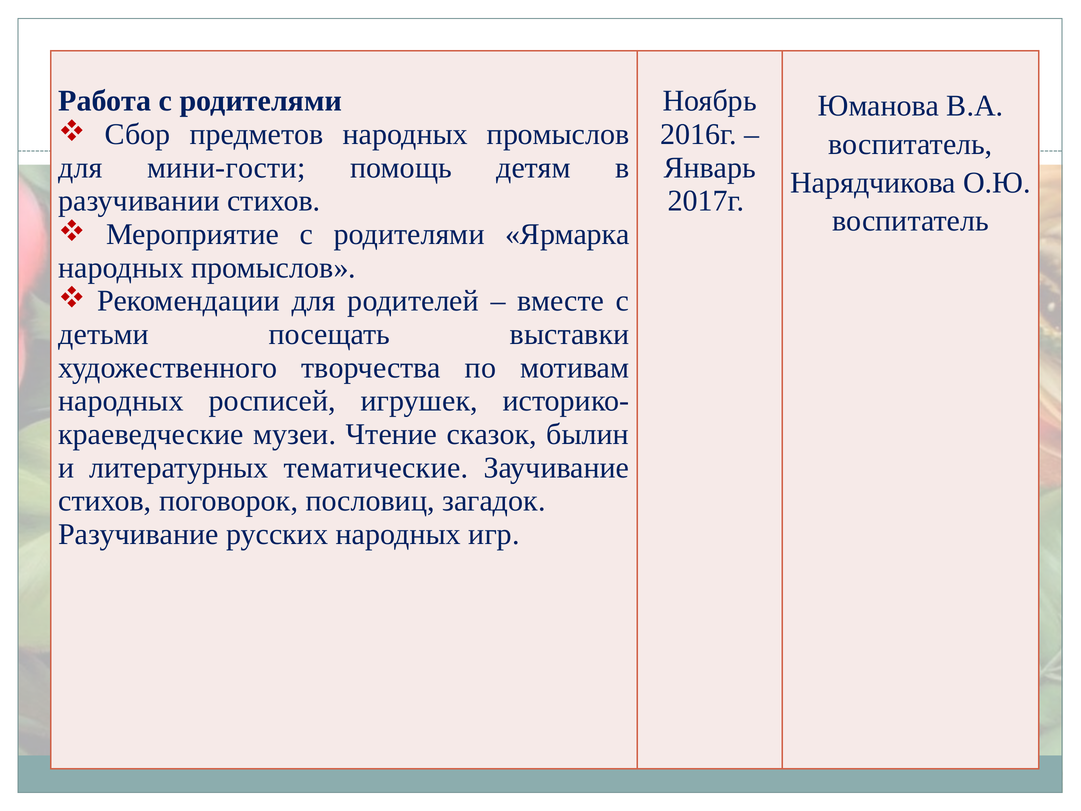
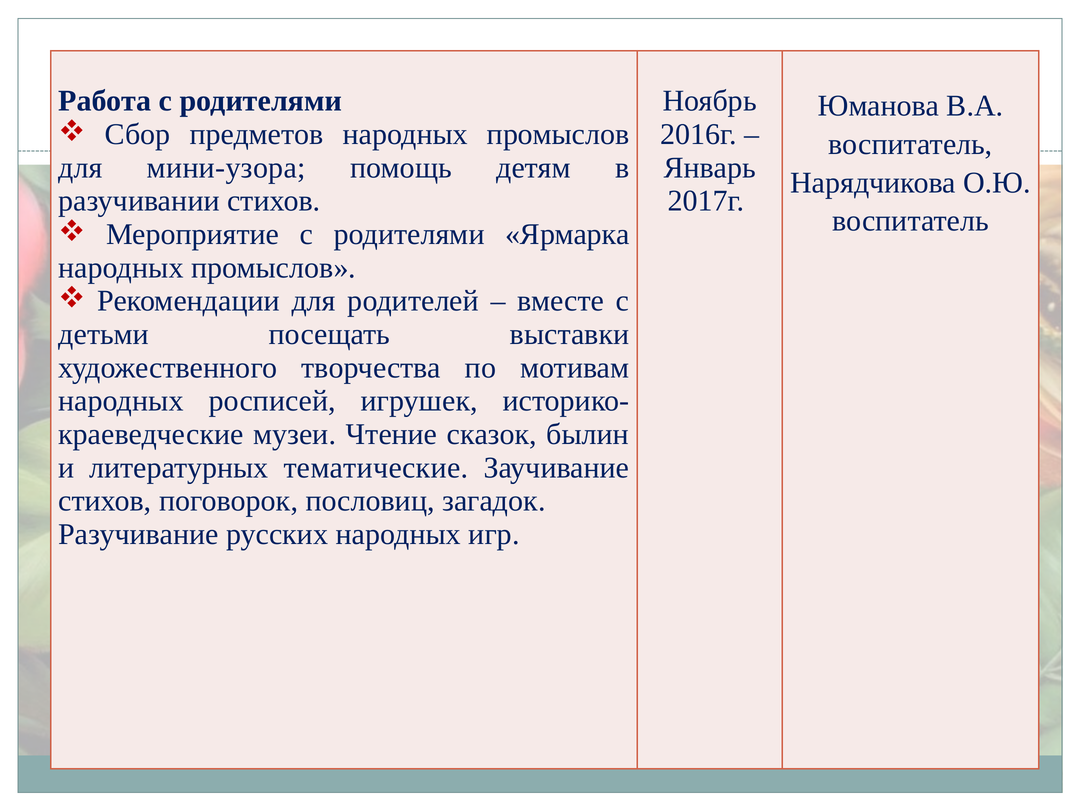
мини-гости: мини-гости -> мини-узора (226, 168)
